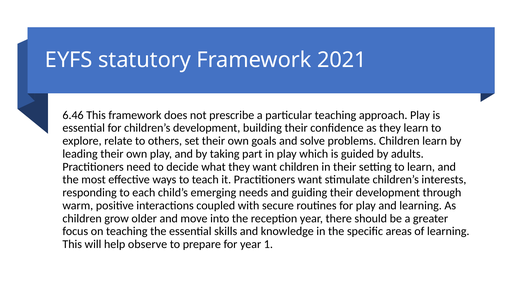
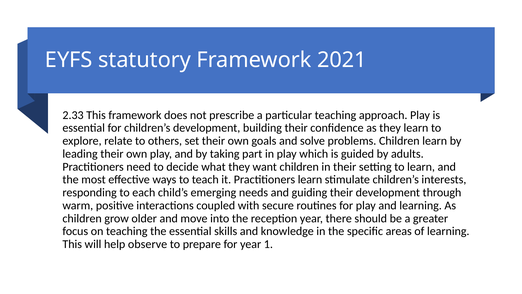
6.46: 6.46 -> 2.33 (73, 115)
Practitioners want: want -> learn (310, 179)
